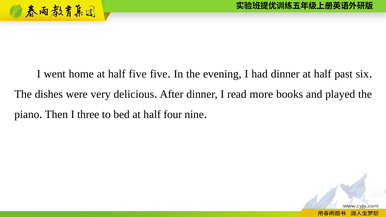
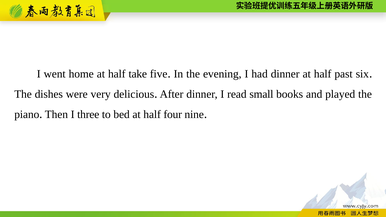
half five: five -> take (138, 74)
more: more -> small (261, 94)
